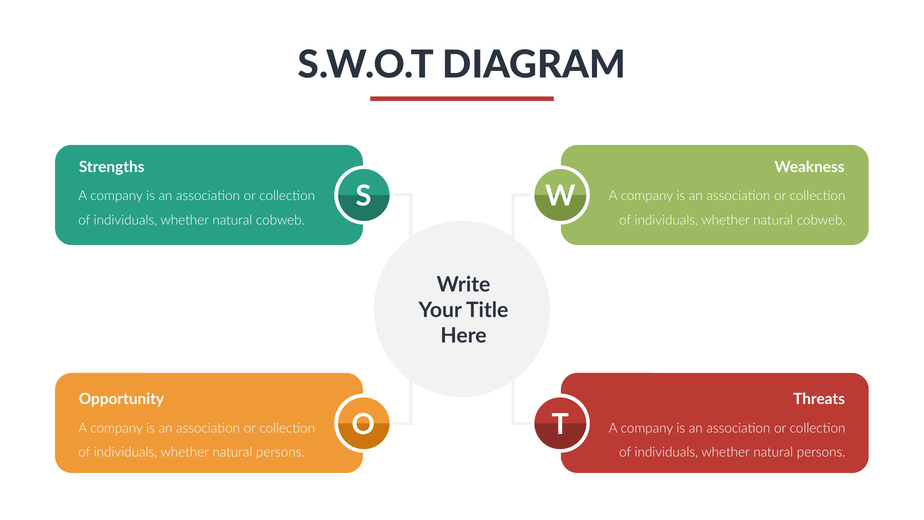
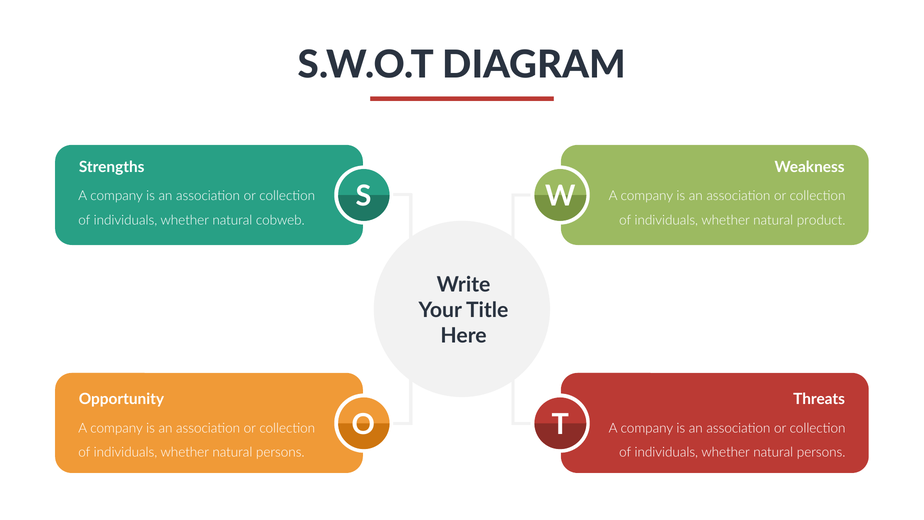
cobweb: cobweb -> product (821, 220)
